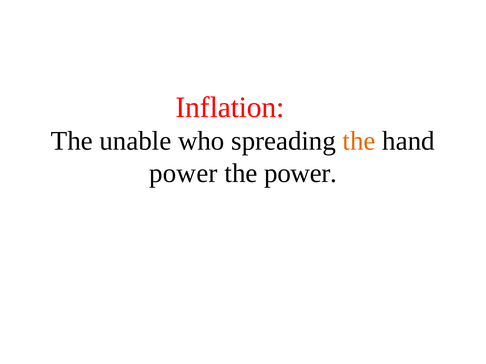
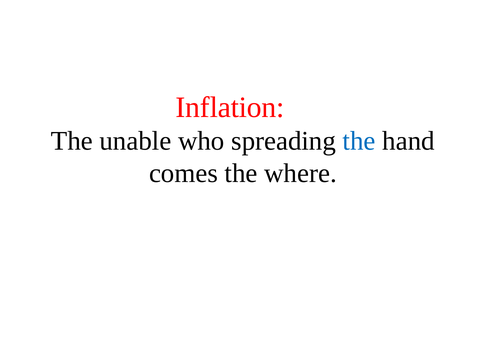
the colour: orange -> blue (359, 141)
power: power -> comes (183, 174)
the power: power -> where (300, 174)
